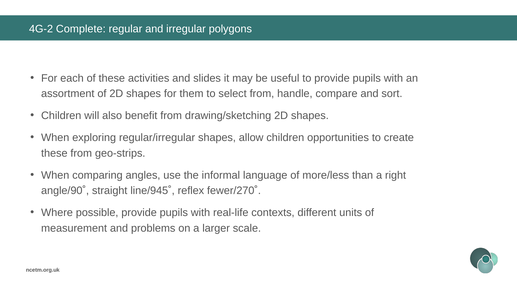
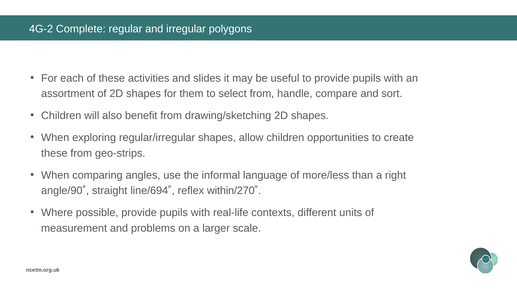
line/945˚: line/945˚ -> line/694˚ (153, 191)
fewer/270˚: fewer/270˚ -> within/270˚ (234, 191)
